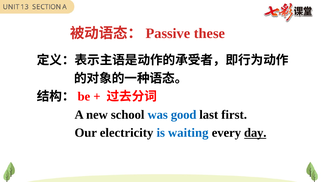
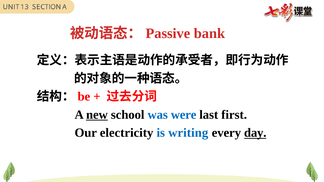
these: these -> bank (210, 33)
new underline: none -> present (97, 115)
good: good -> were (184, 115)
waiting: waiting -> writing (188, 133)
